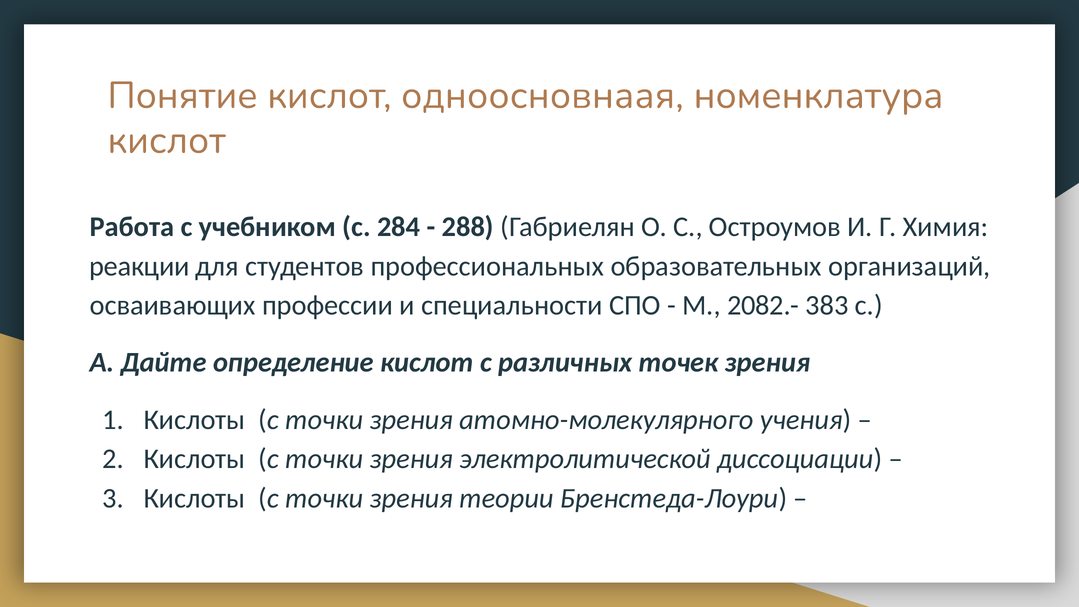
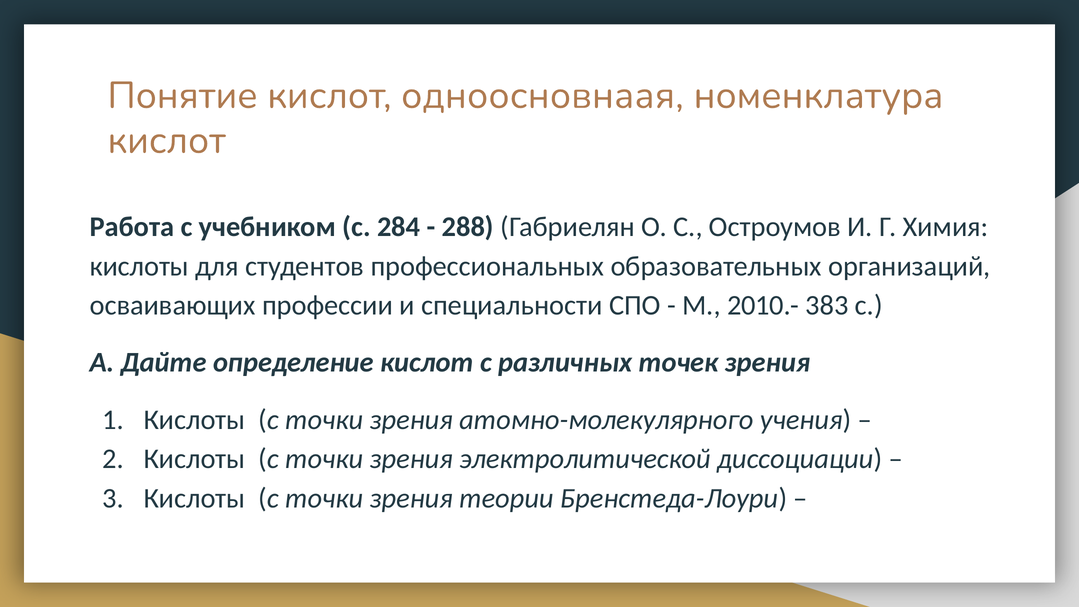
реакции: реакции -> кислоты (139, 266)
2082.-: 2082.- -> 2010.- (763, 305)
